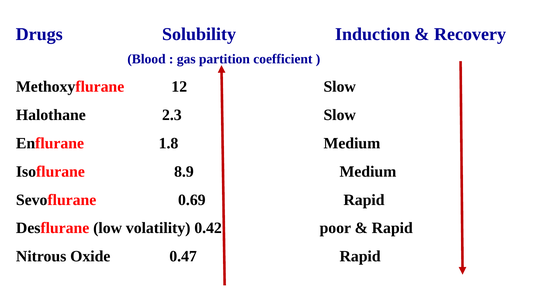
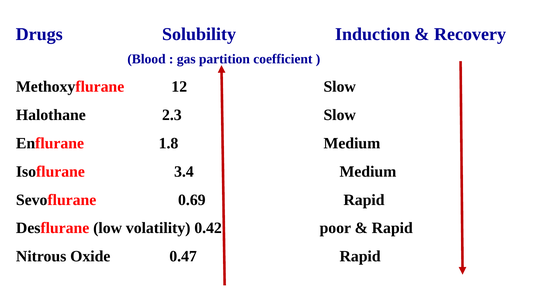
8.9: 8.9 -> 3.4 (184, 171)
